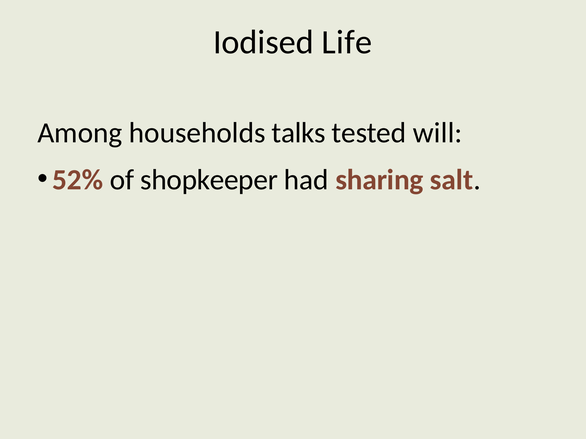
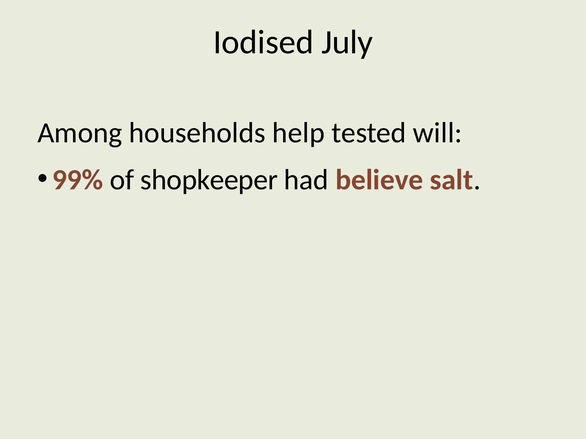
Life: Life -> July (347, 42)
talks: talks -> help (298, 133)
52%: 52% -> 99% (78, 180)
sharing: sharing -> believe (379, 180)
